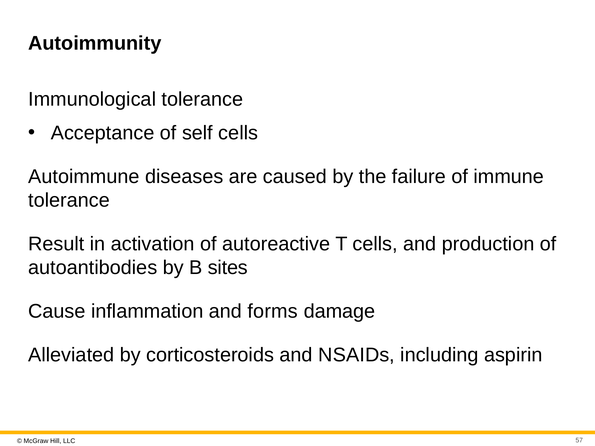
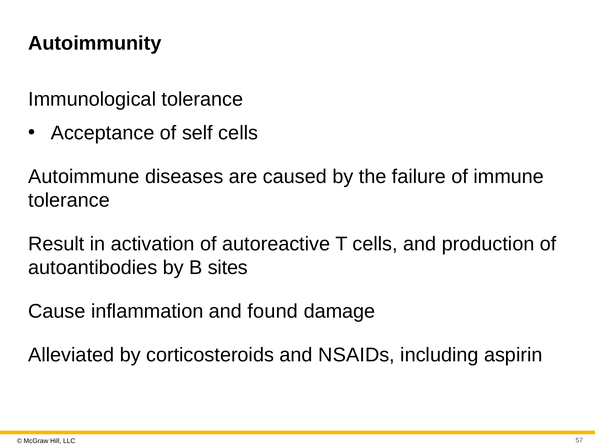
forms: forms -> found (273, 311)
